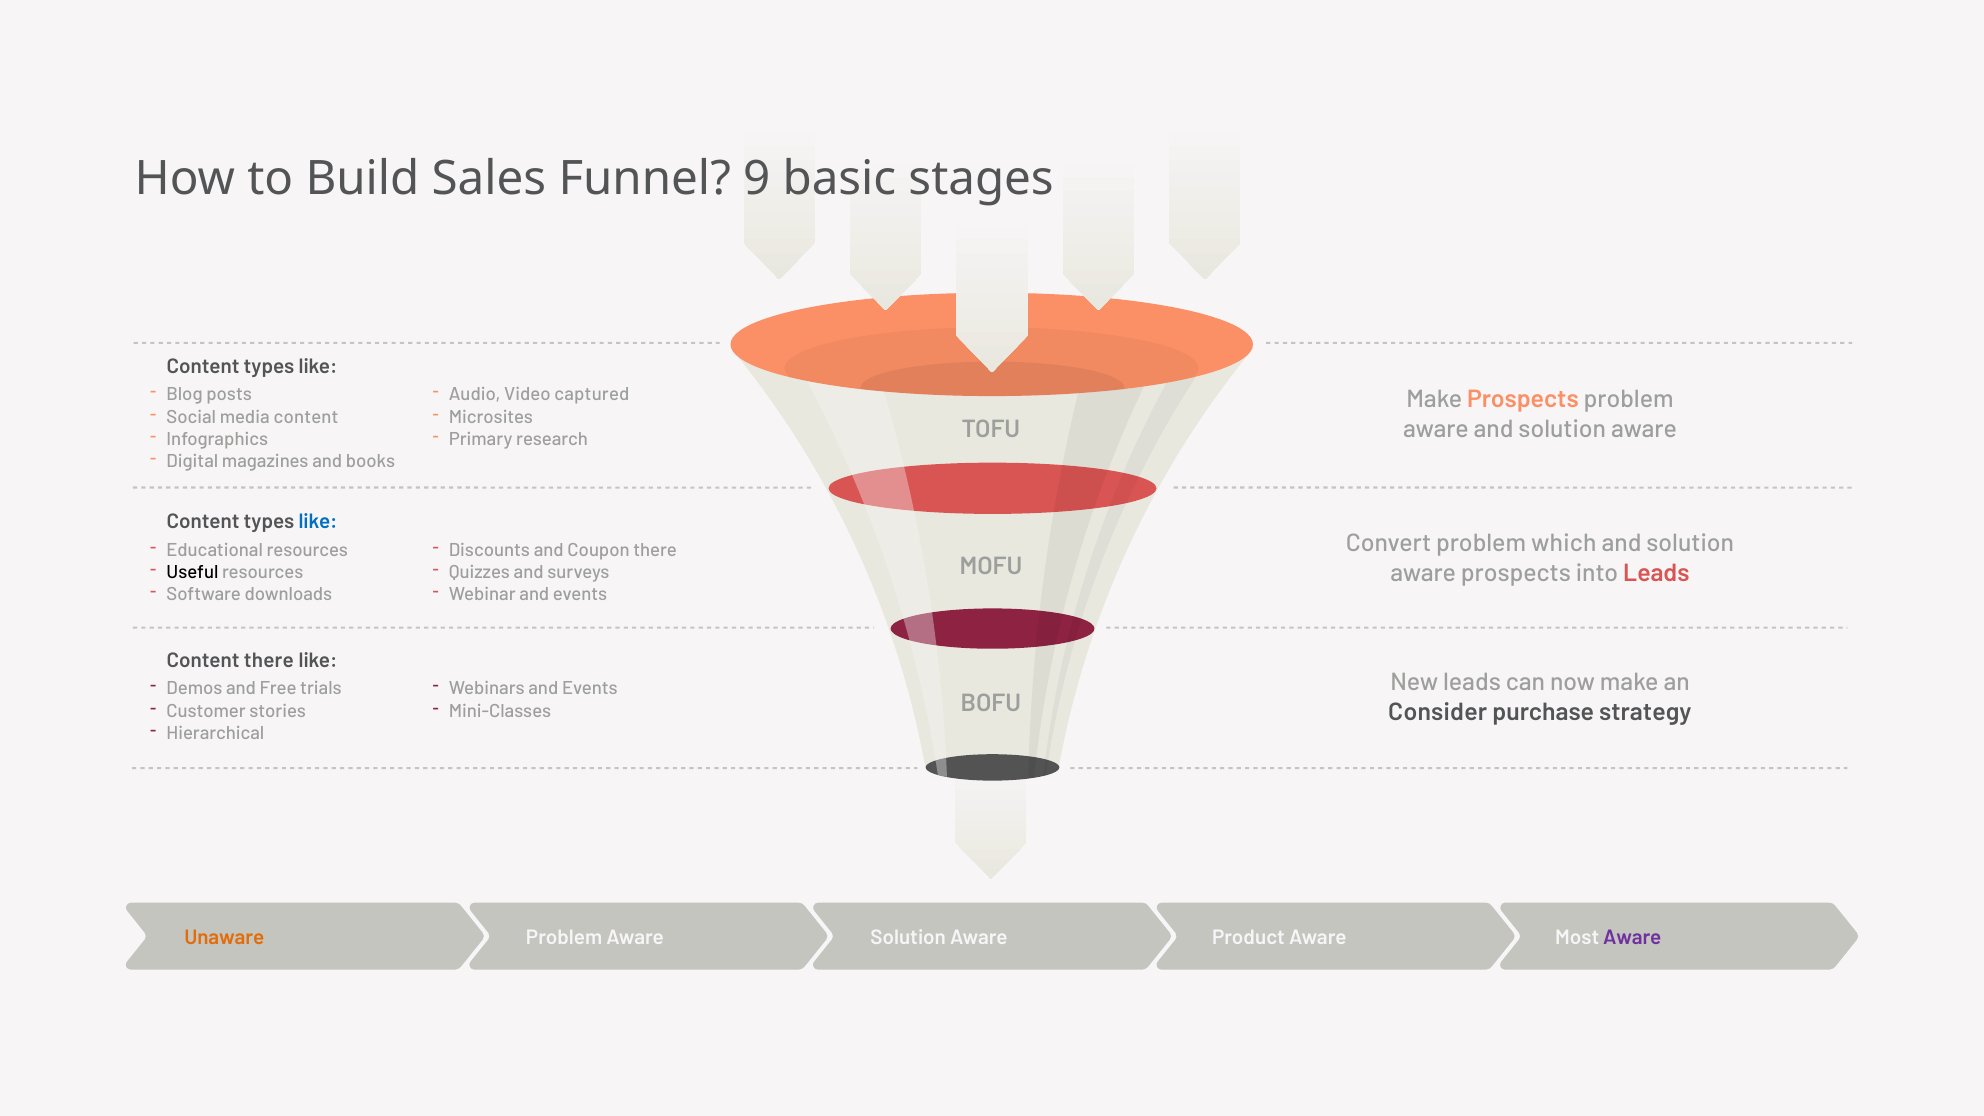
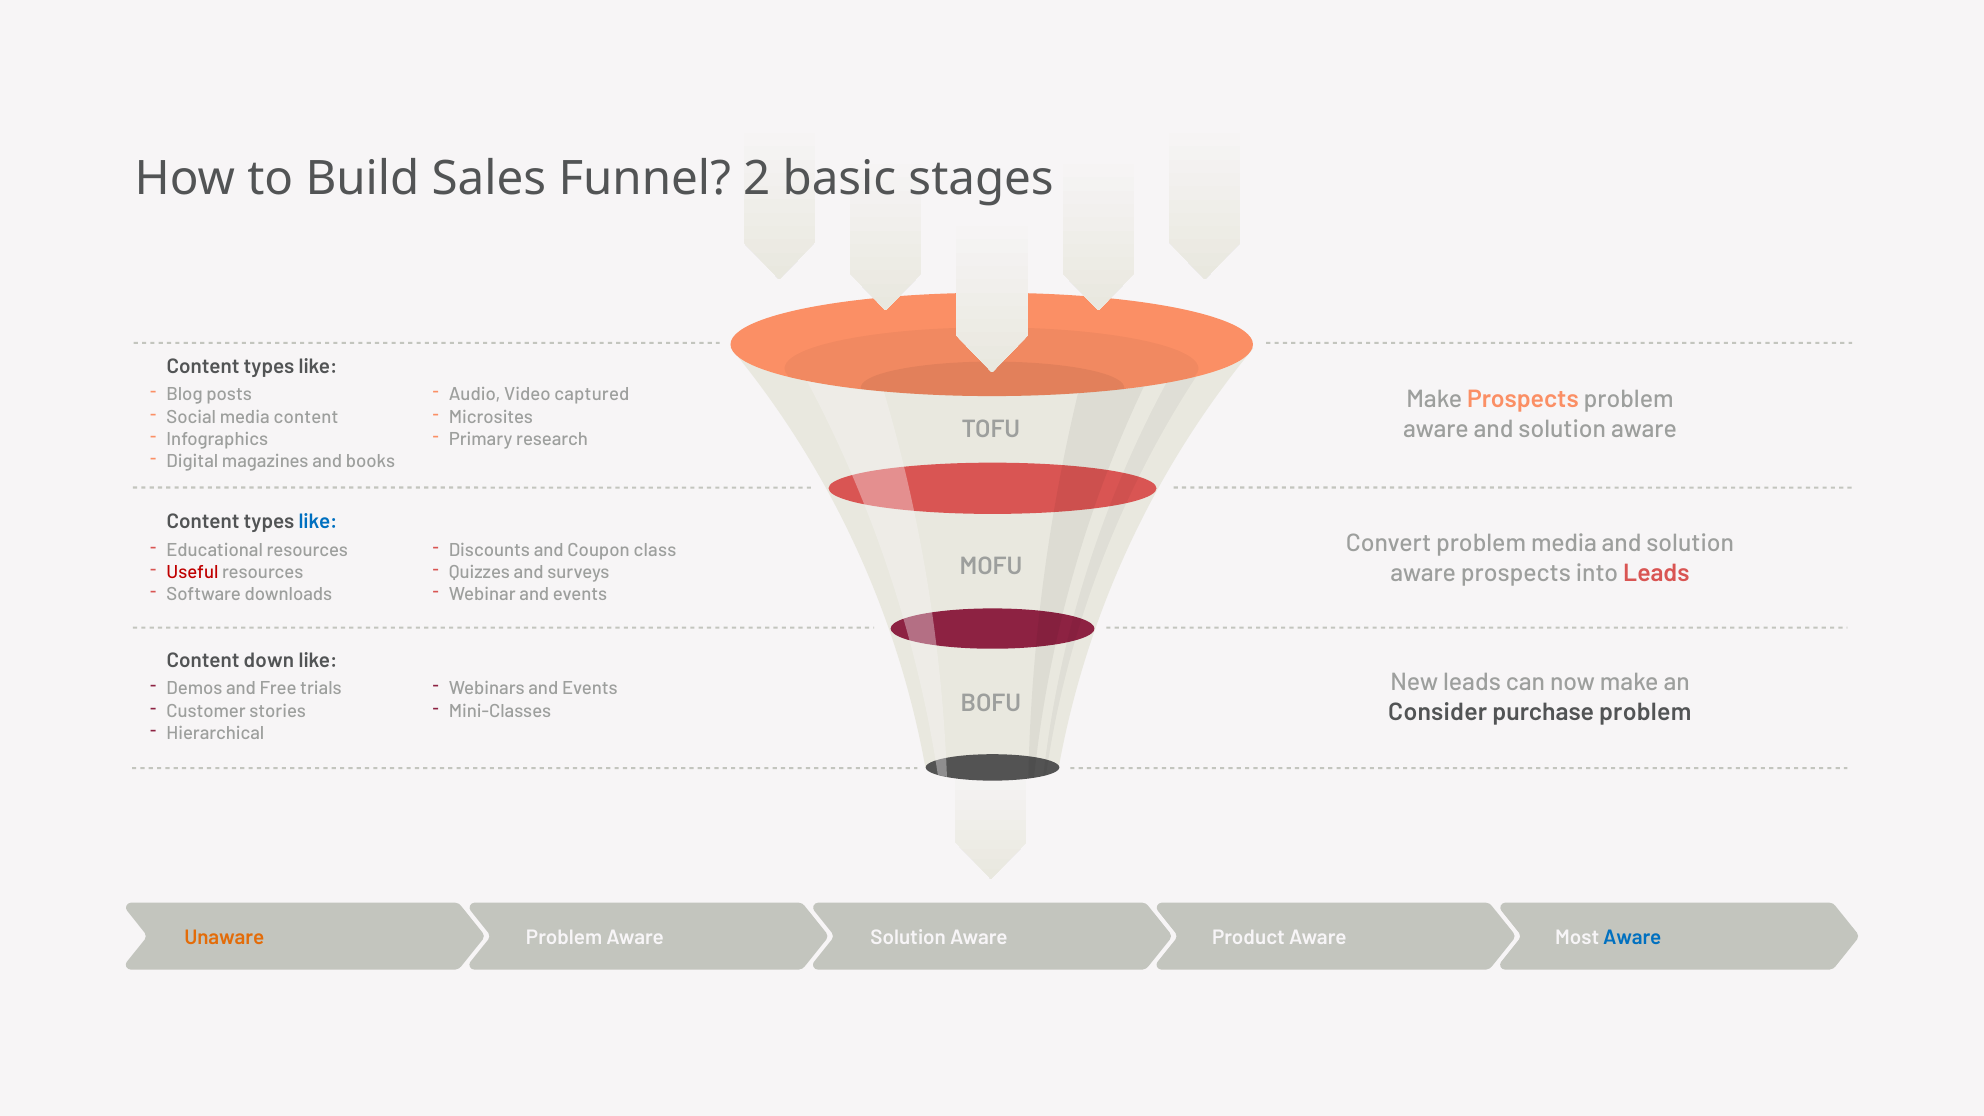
9: 9 -> 2 (757, 179)
problem which: which -> media (1564, 544)
Coupon there: there -> class (655, 550)
Useful colour: black -> red (192, 572)
Content there: there -> down (269, 660)
purchase strategy: strategy -> problem (1645, 712)
Aware colour: purple -> blue (1632, 938)
